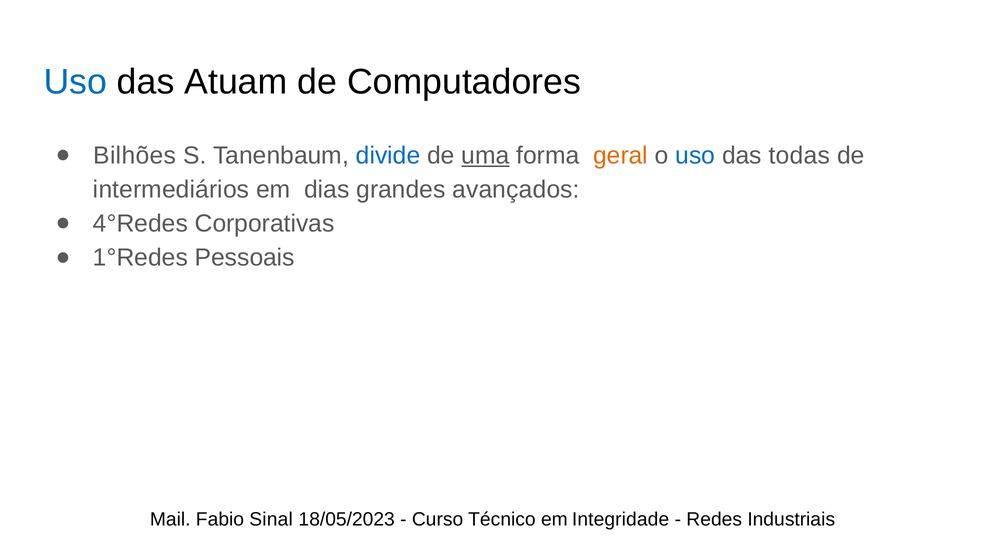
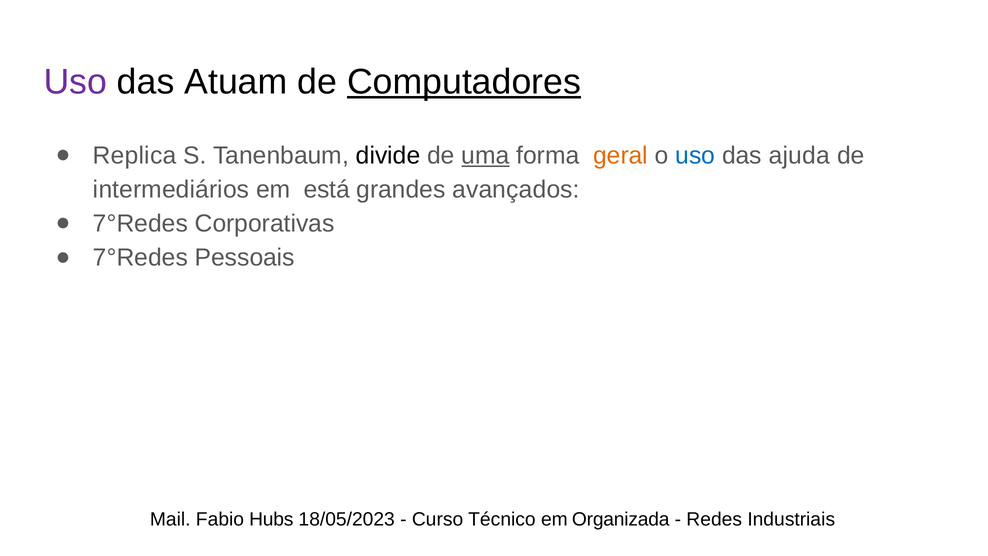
Uso colour: blue -> purple (75, 82)
Computadores underline: none -> present (464, 82)
Bilhões: Bilhões -> Replica (135, 155)
divide colour: blue -> black (388, 155)
todas: todas -> ajuda (799, 155)
dias: dias -> está (327, 189)
4°Redes: 4°Redes -> 7°Redes (140, 224)
1°Redes: 1°Redes -> 7°Redes (140, 258)
Sinal: Sinal -> Hubs (271, 519)
Integridade: Integridade -> Organizada (621, 519)
